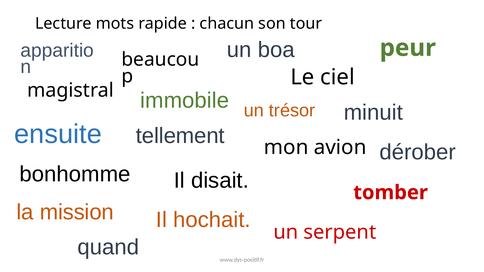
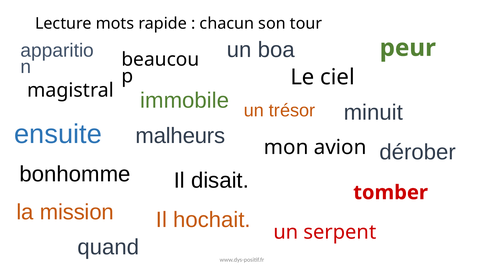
tellement: tellement -> malheurs (180, 136)
